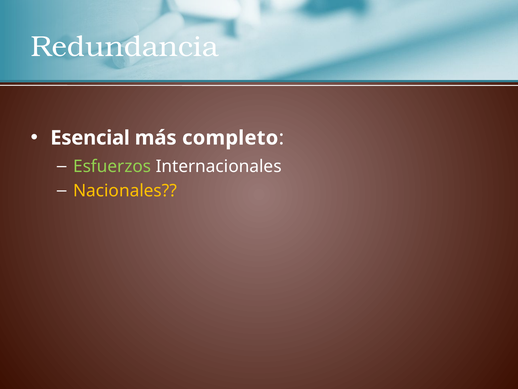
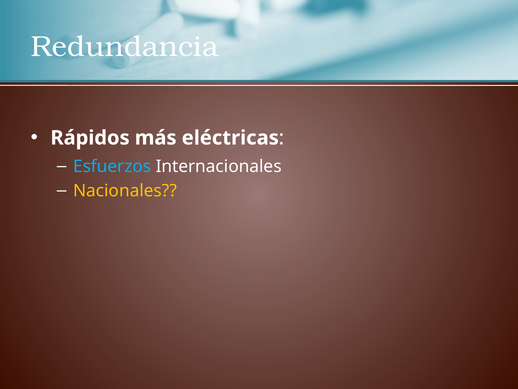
Esencial: Esencial -> Rápidos (90, 138)
completo: completo -> eléctricas (230, 138)
Esfuerzos colour: light green -> light blue (112, 166)
